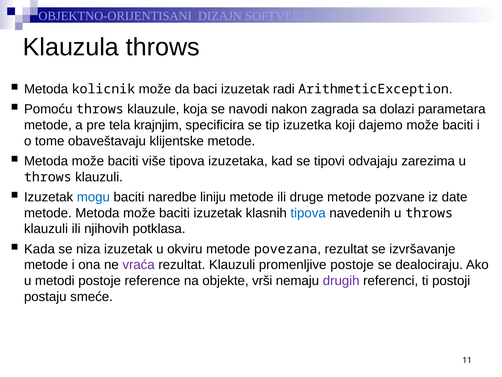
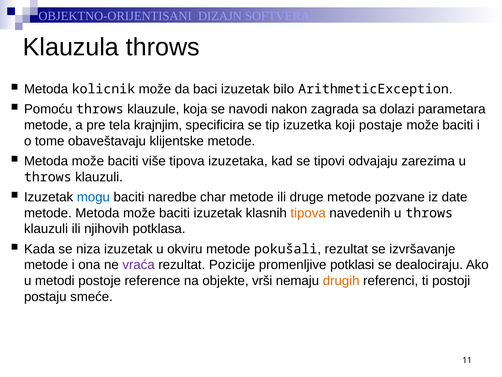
radi: radi -> bilo (284, 89)
dajemo: dajemo -> postaje (381, 125)
liniju: liniju -> char (213, 197)
tipova colour: blue -> orange (308, 213)
povezana: povezana -> pokušali (286, 249)
rezultat Klauzuli: Klauzuli -> Pozicije (232, 265)
promenljive postoje: postoje -> potklasi (352, 265)
drugih colour: purple -> orange (341, 280)
